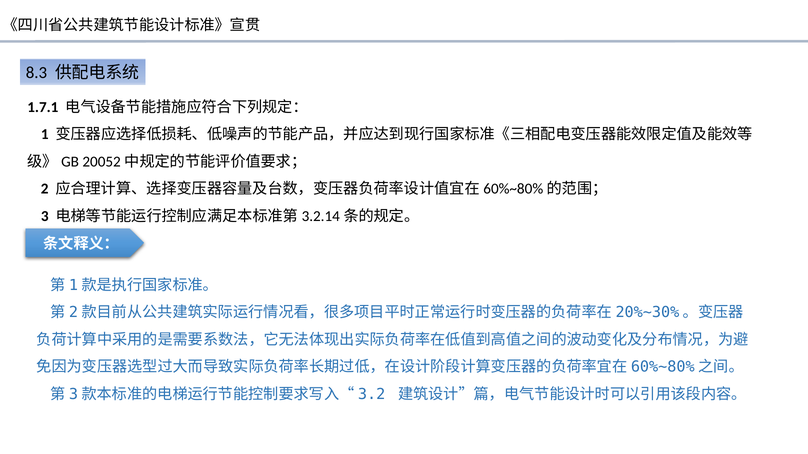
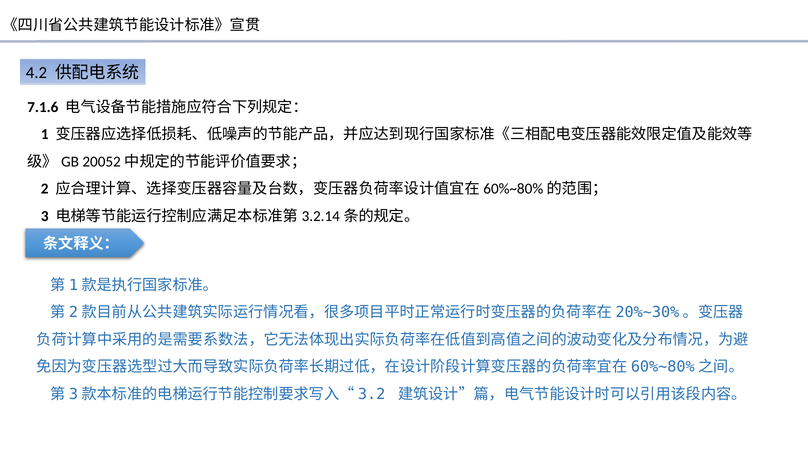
8.3: 8.3 -> 4.2 (36, 73)
1.7.1: 1.7.1 -> 7.1.6 (43, 107)
